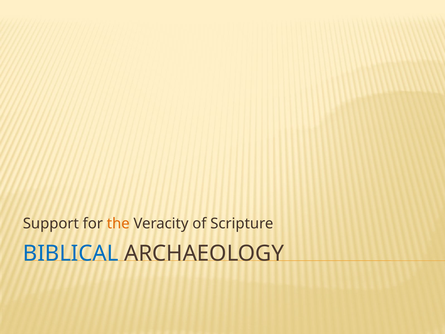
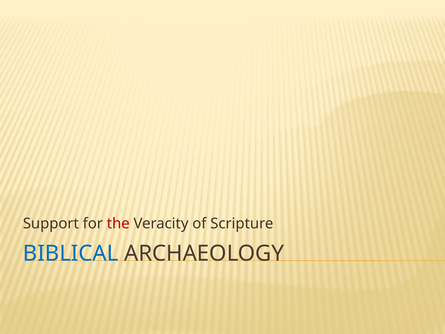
the colour: orange -> red (118, 224)
